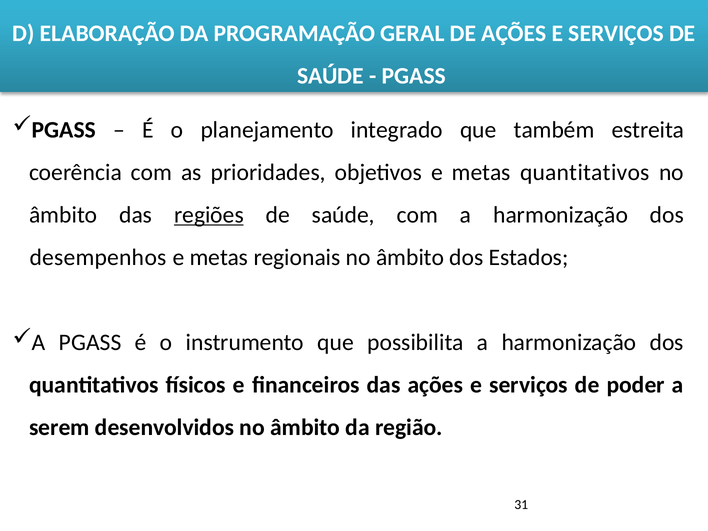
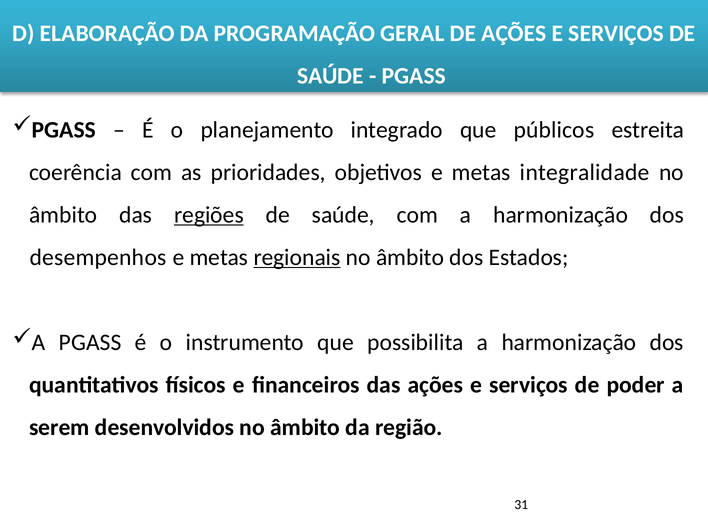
também: também -> públicos (554, 130)
metas quantitativos: quantitativos -> integralidade (585, 172)
regionais underline: none -> present (297, 257)
